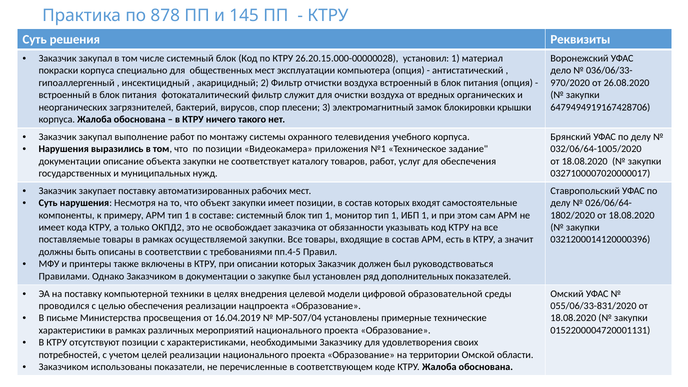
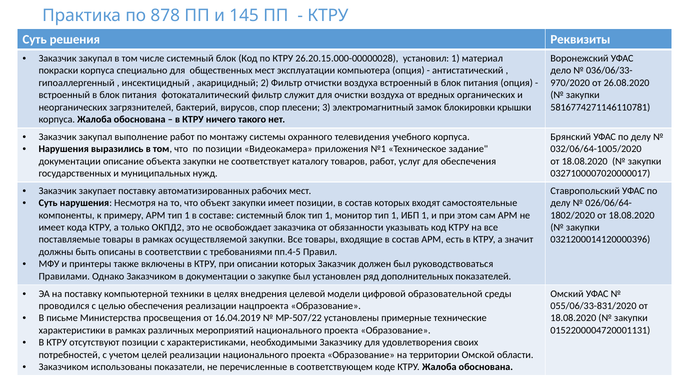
6479494919167428706: 6479494919167428706 -> 5816774271146110781 (600, 107)
МР-507/04: МР-507/04 -> МР-507/22 (299, 318)
